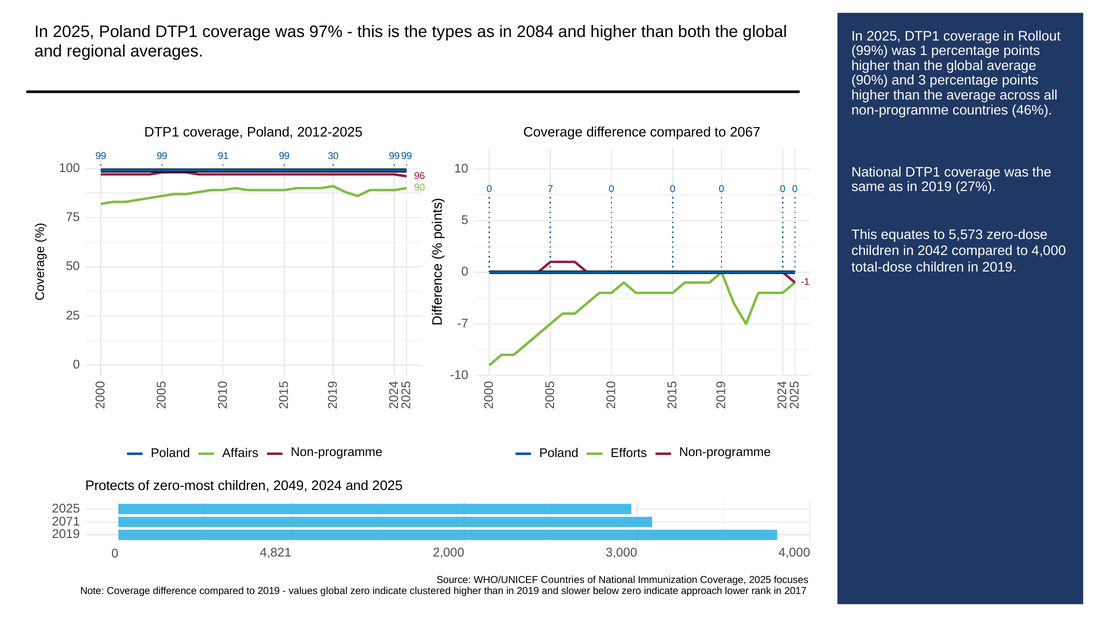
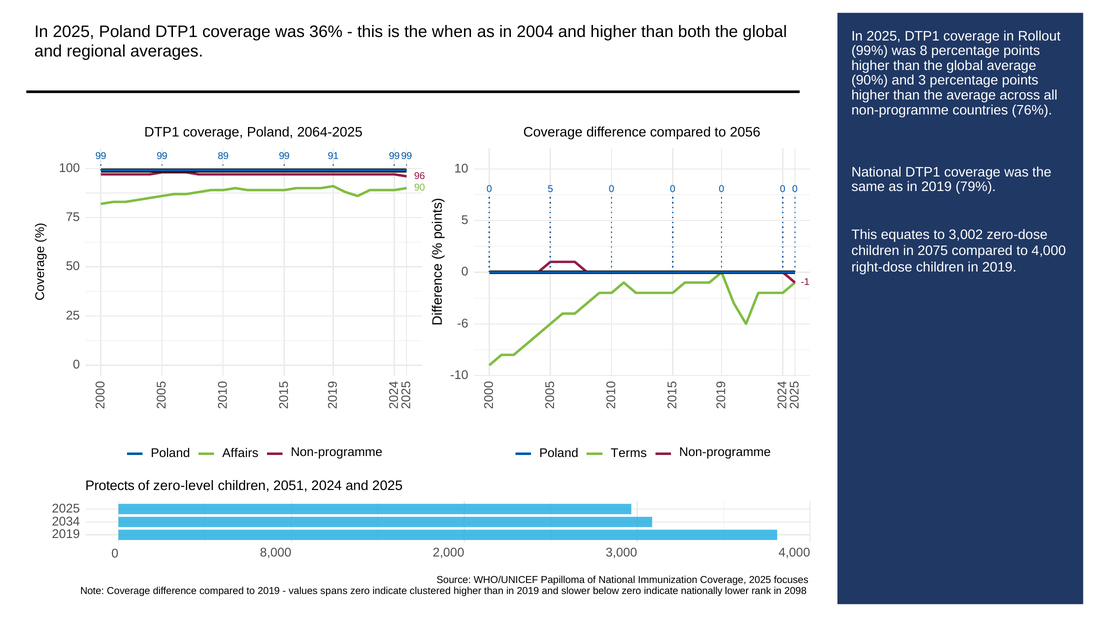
97%: 97% -> 36% (326, 32)
types: types -> when (452, 32)
2084: 2084 -> 2004 (535, 32)
was 1: 1 -> 8 (924, 51)
46%: 46% -> 76% (1032, 110)
2012-2025: 2012-2025 -> 2064-2025 (330, 132)
2067: 2067 -> 2056 (745, 132)
91: 91 -> 89 (223, 156)
30: 30 -> 91 (333, 156)
27%: 27% -> 79% (976, 187)
7: 7 -> 5 (550, 189)
5,573: 5,573 -> 3,002 (966, 235)
2042: 2042 -> 2075 (933, 251)
total-dose: total-dose -> right-dose (882, 267)
-7: -7 -> -6 (463, 324)
Efforts: Efforts -> Terms (629, 453)
zero-most: zero-most -> zero-level (184, 486)
2049: 2049 -> 2051 (290, 486)
2071: 2071 -> 2034 (66, 521)
4,821: 4,821 -> 8,000 (276, 553)
WHO/UNICEF Countries: Countries -> Papilloma (563, 580)
values global: global -> spans (334, 591)
approach: approach -> nationally (702, 591)
2017: 2017 -> 2098 (795, 591)
